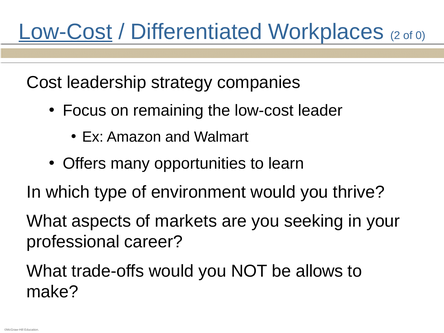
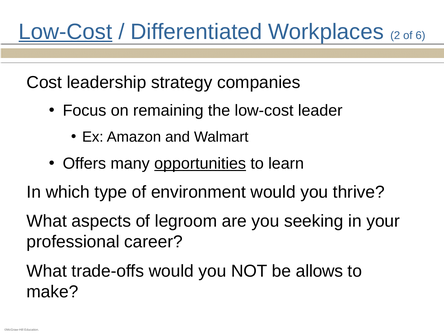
0: 0 -> 6 (420, 36)
opportunities underline: none -> present (200, 164)
markets: markets -> legroom (186, 221)
